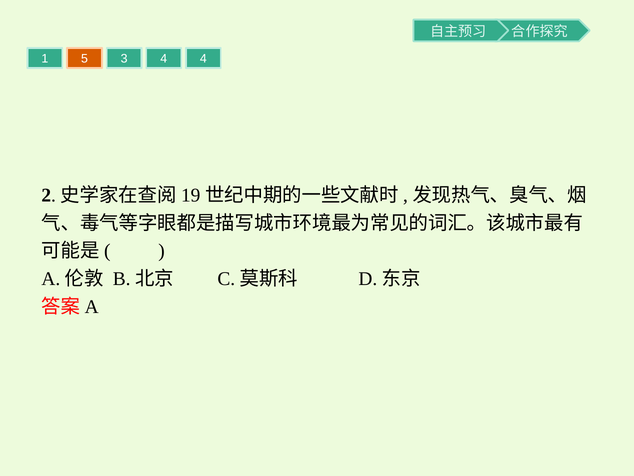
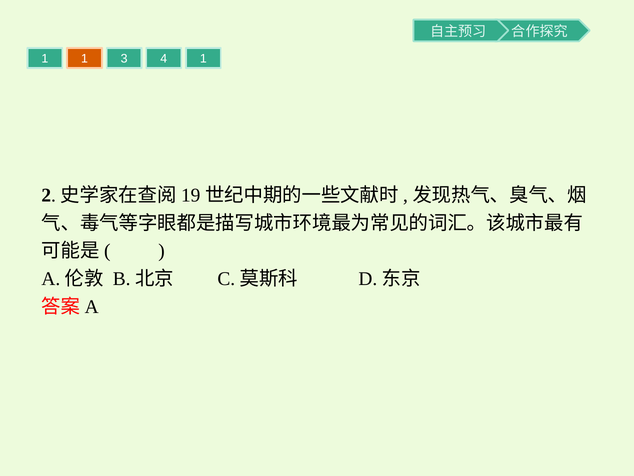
1 5: 5 -> 1 (84, 59)
4 4: 4 -> 1 (203, 59)
